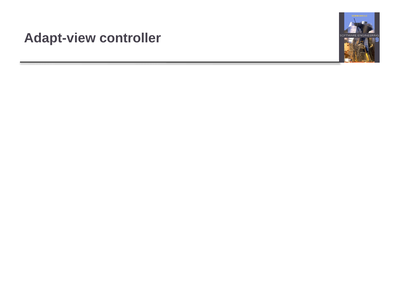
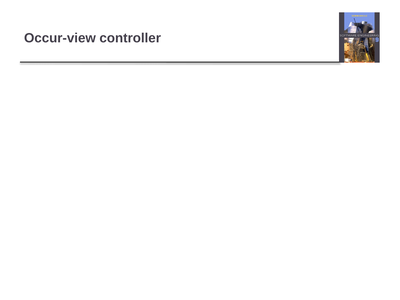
Adapt-view: Adapt-view -> Occur-view (60, 38)
